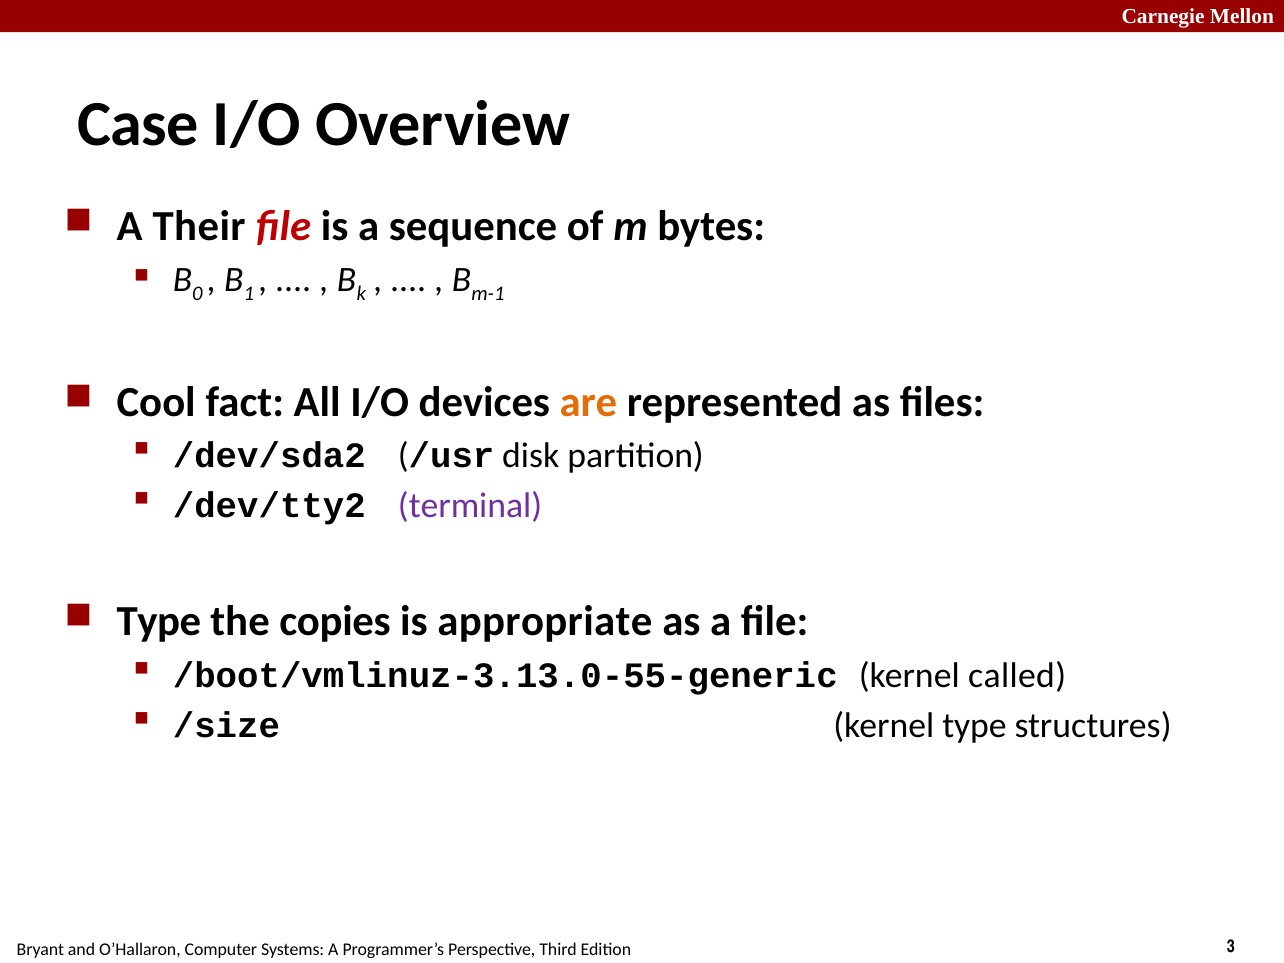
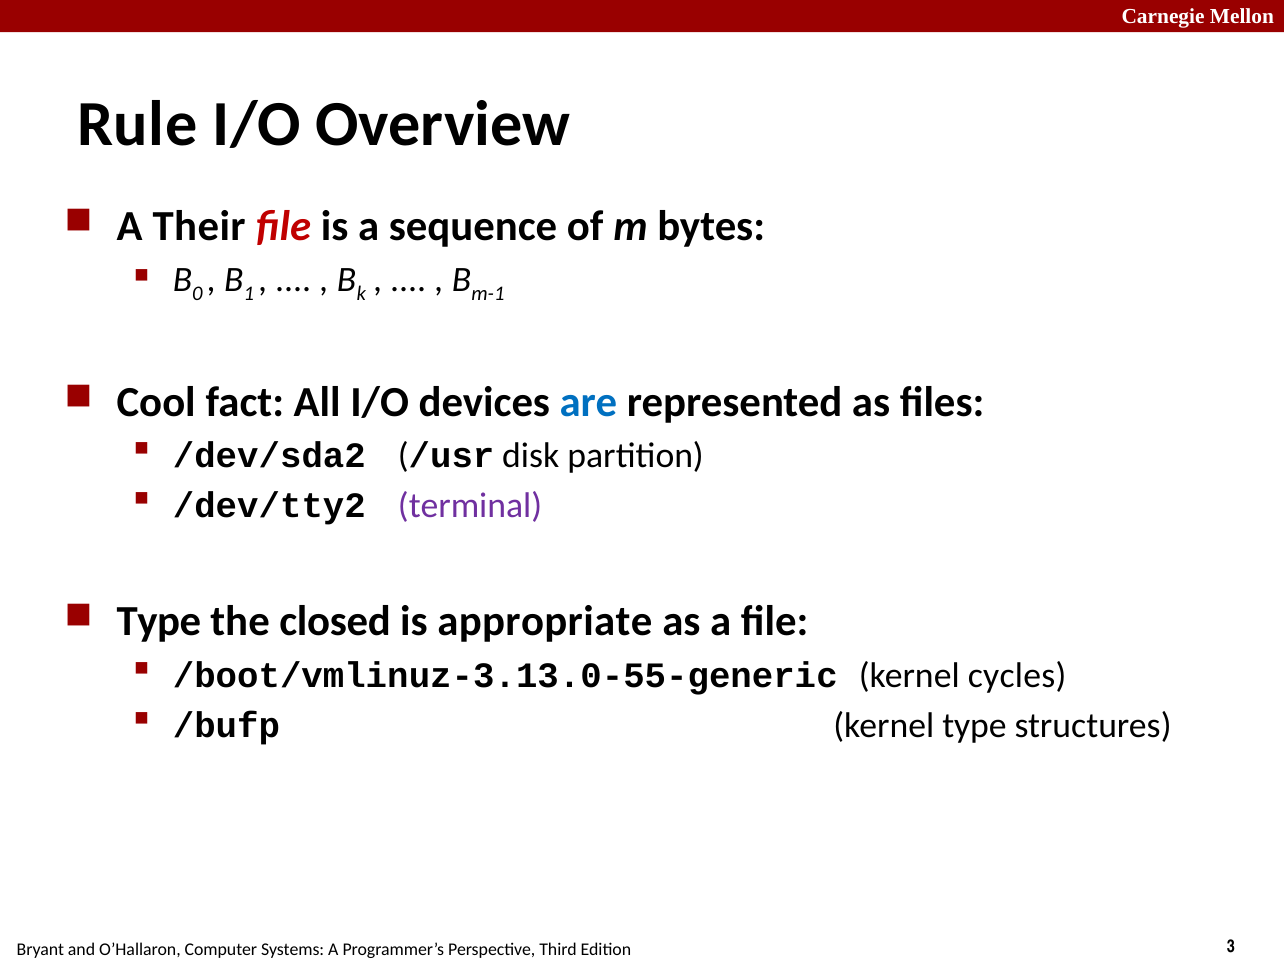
Case: Case -> Rule (137, 125)
are colour: orange -> blue (588, 402)
copies: copies -> closed (335, 622)
called: called -> cycles (1017, 675)
/size: /size -> /bufp (226, 725)
